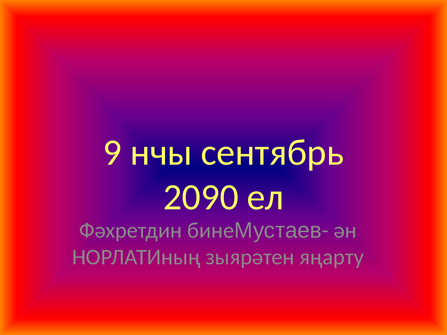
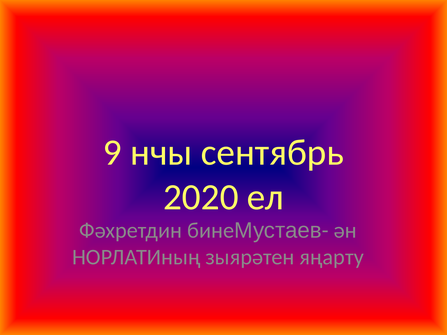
2090: 2090 -> 2020 (201, 197)
